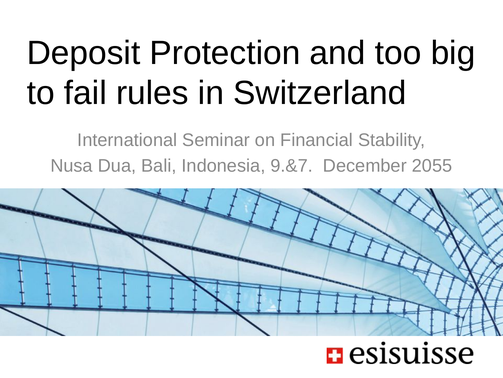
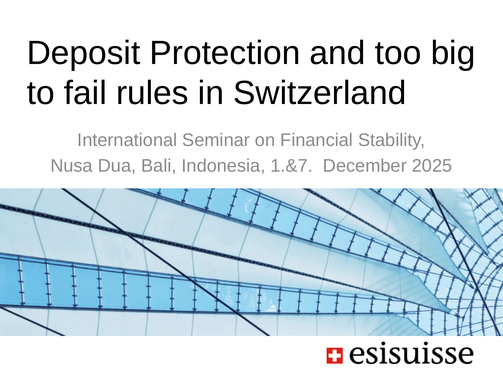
9.&7: 9.&7 -> 1.&7 (292, 165)
2055: 2055 -> 2025 (432, 165)
